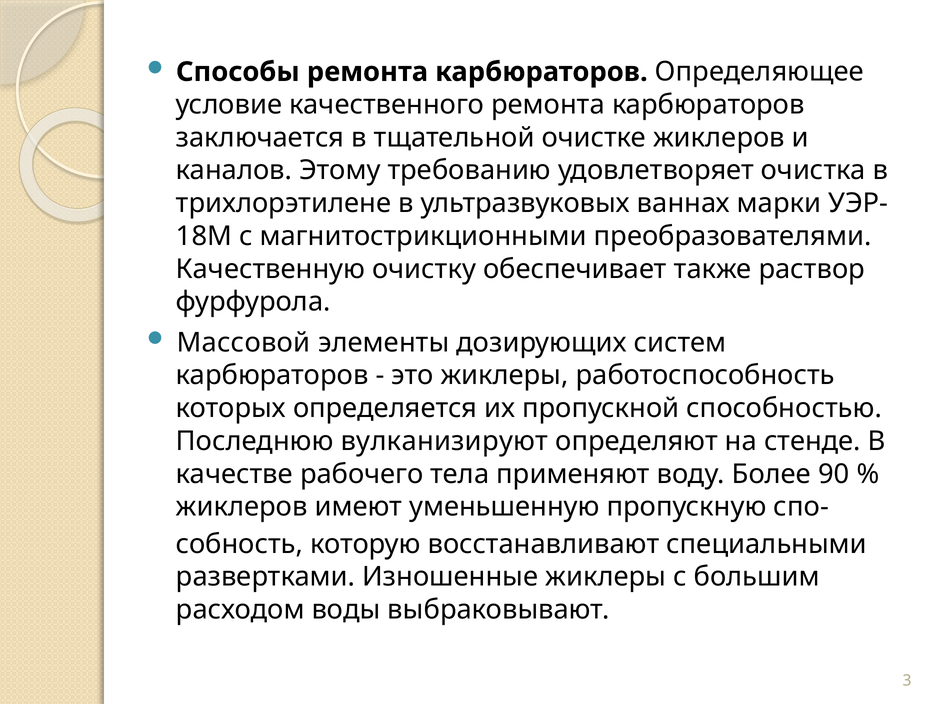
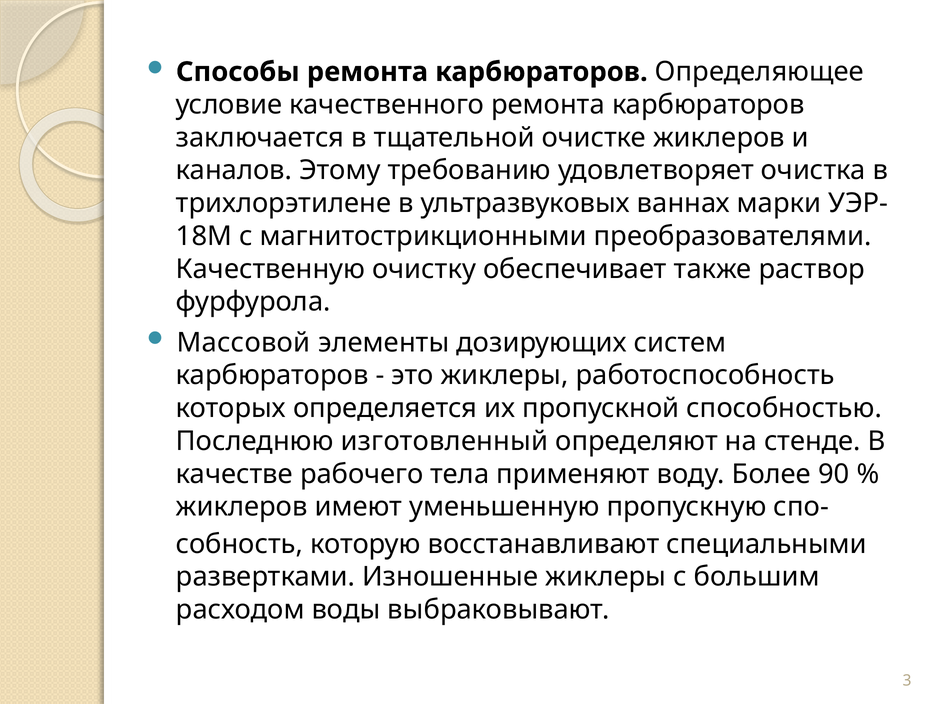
вулканизируют: вулканизируют -> изготовленный (444, 441)
